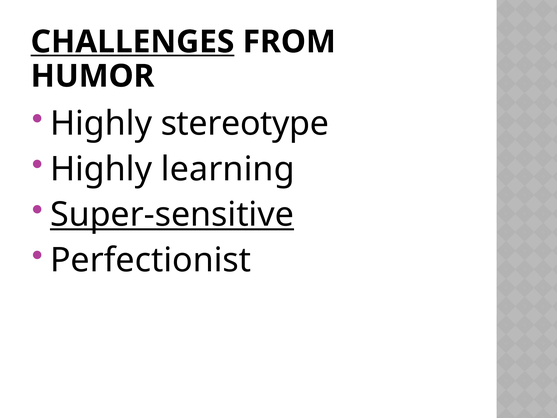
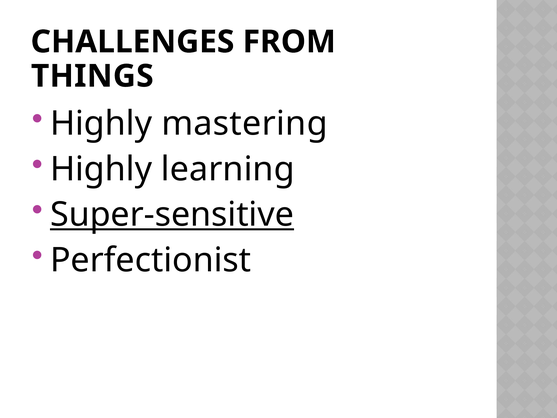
CHALLENGES underline: present -> none (133, 42)
HUMOR: HUMOR -> THINGS (92, 76)
stereotype: stereotype -> mastering (245, 124)
